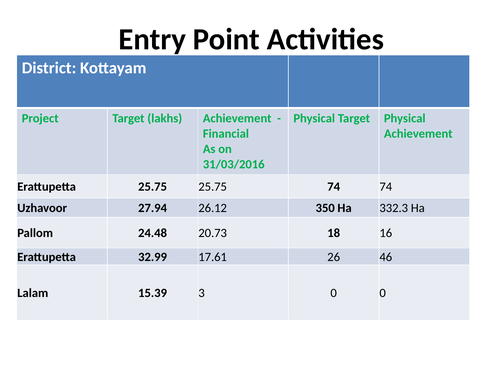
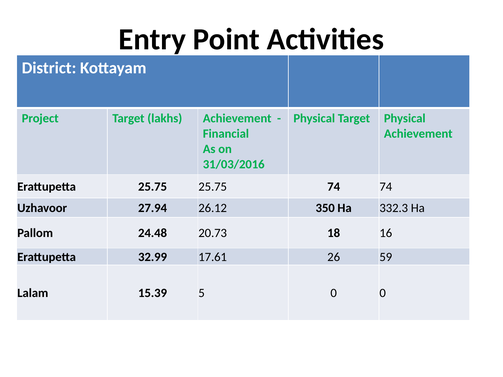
46: 46 -> 59 (386, 257)
3: 3 -> 5 (202, 293)
